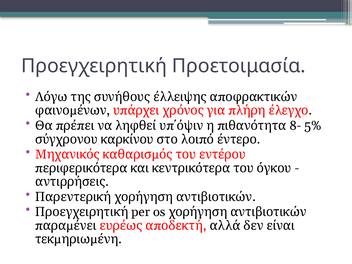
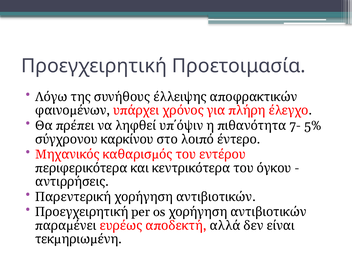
8-: 8- -> 7- (295, 126)
